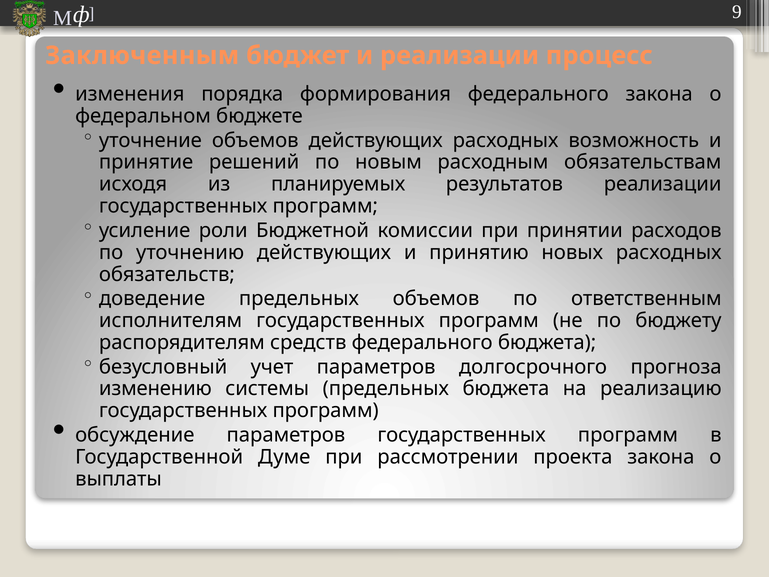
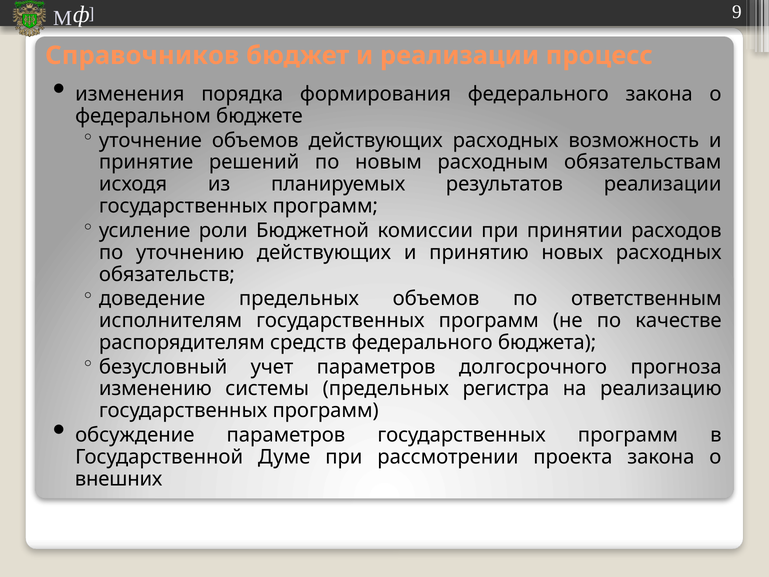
Заключенным: Заключенным -> Справочников (142, 56)
бюджету: бюджету -> качестве (678, 320)
предельных бюджета: бюджета -> регистра (506, 389)
выплаты: выплаты -> внешних (119, 479)
